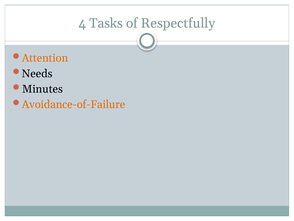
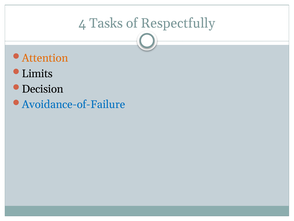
Needs: Needs -> Limits (37, 73)
Minutes: Minutes -> Decision (43, 89)
Avoidance-of-Failure colour: orange -> blue (74, 104)
